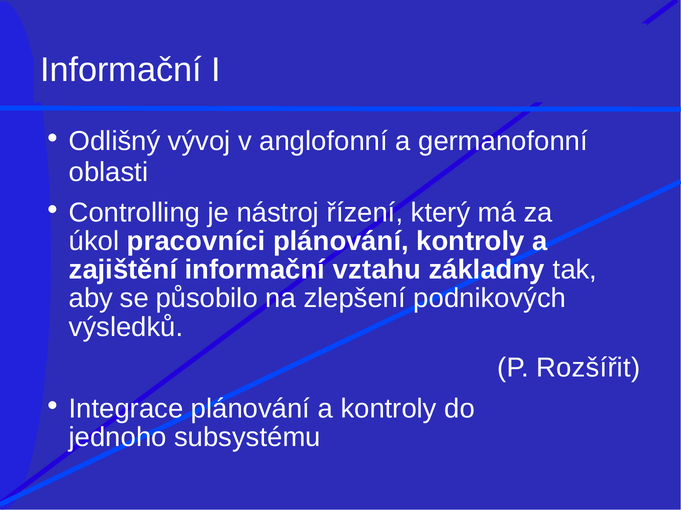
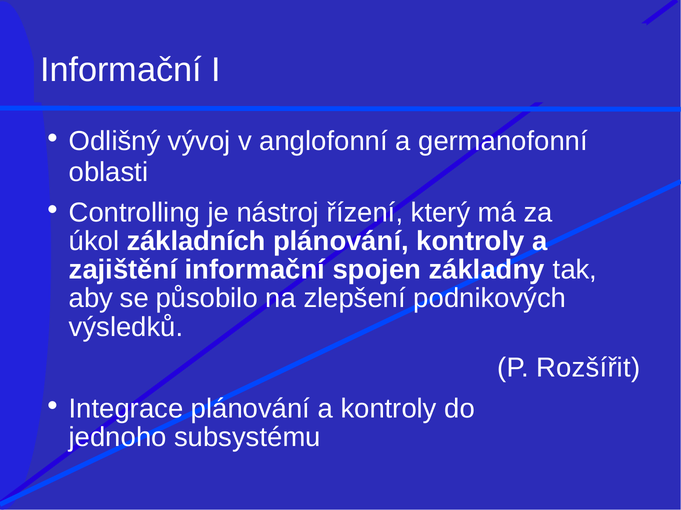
pracovníci: pracovníci -> základních (196, 241)
vztahu: vztahu -> spojen (377, 270)
